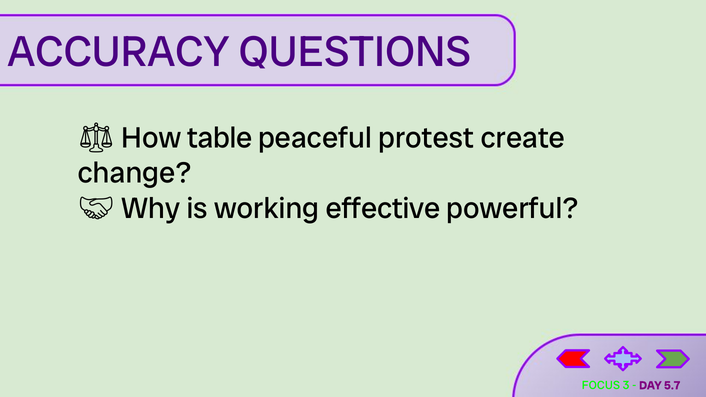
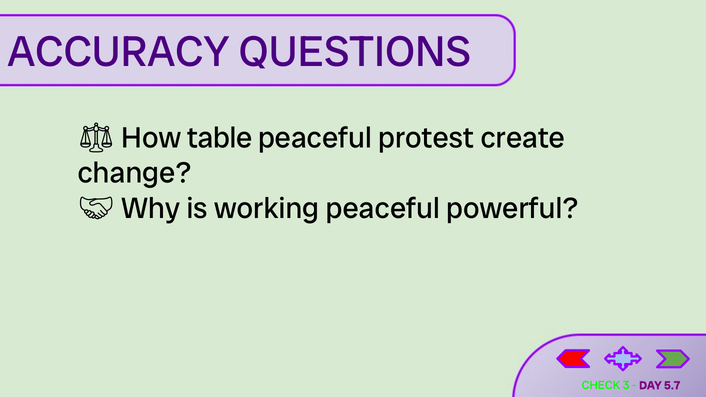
working effective: effective -> peaceful (383, 209)
FOCUS: FOCUS -> CHECK (601, 386)
